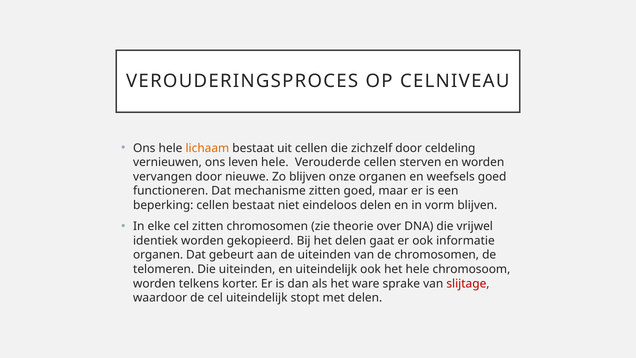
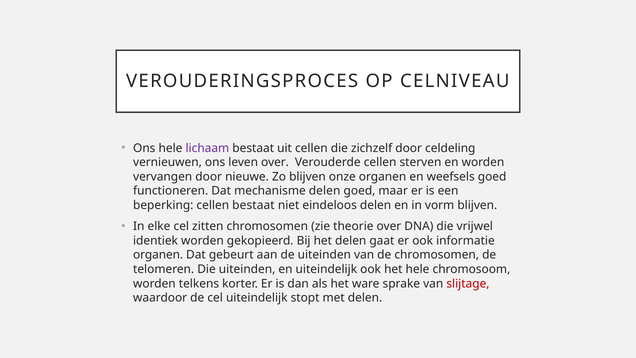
lichaam colour: orange -> purple (207, 148)
leven hele: hele -> over (275, 162)
mechanisme zitten: zitten -> delen (325, 191)
